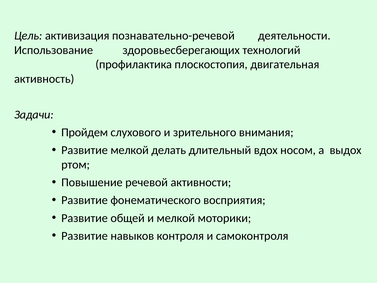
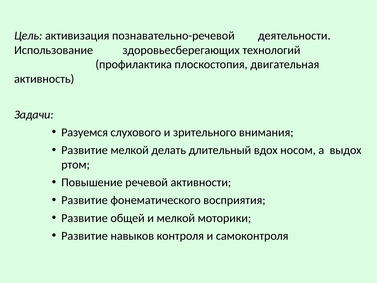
Пройдем: Пройдем -> Разуемся (85, 132)
